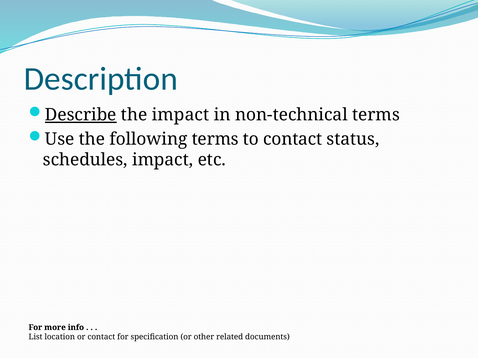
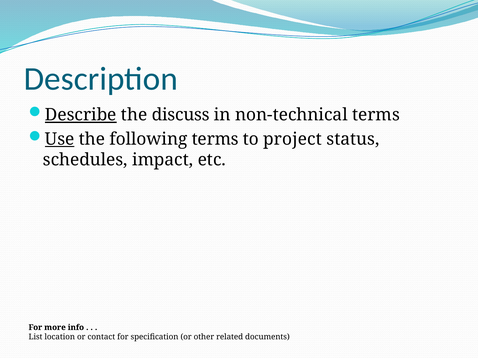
the impact: impact -> discuss (181, 115)
Use underline: none -> present (60, 139)
to contact: contact -> project (293, 139)
